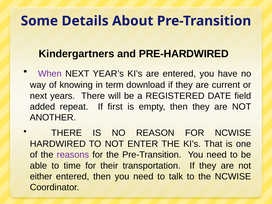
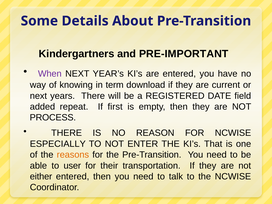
PRE-HARDWIRED: PRE-HARDWIRED -> PRE-IMPORTANT (184, 54)
ANOTHER: ANOTHER -> PROCESS (53, 118)
HARDWIRED: HARDWIRED -> ESPECIALLY (58, 144)
reasons colour: purple -> orange (73, 155)
time: time -> user (72, 166)
